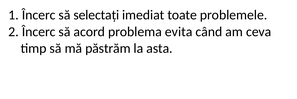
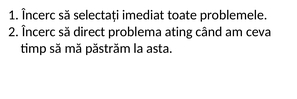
acord: acord -> direct (89, 32)
evita: evita -> ating (179, 32)
